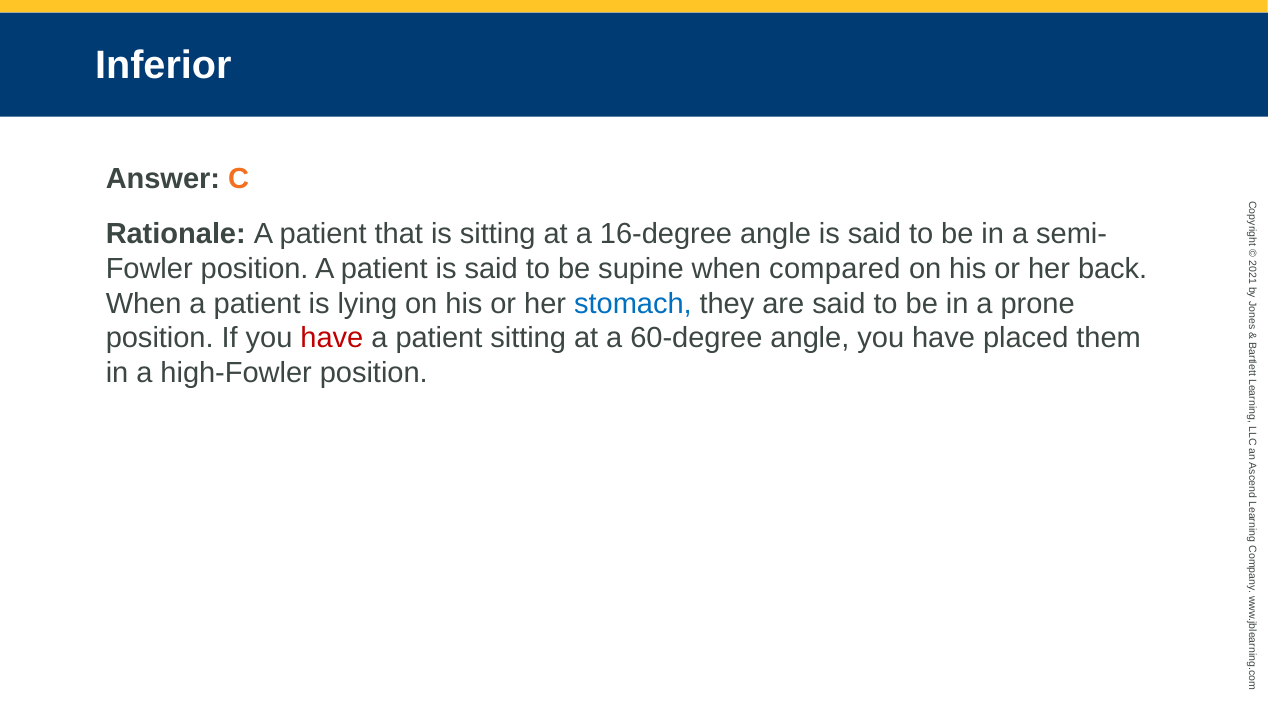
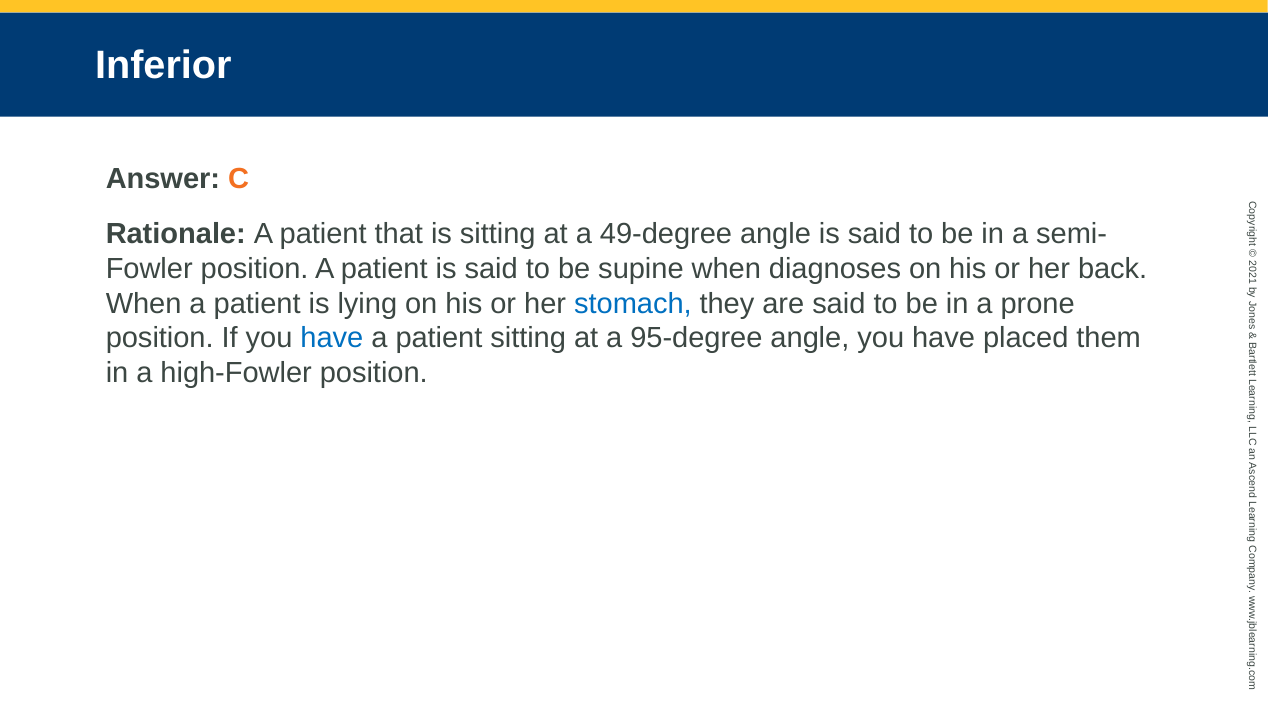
16-degree: 16-degree -> 49-degree (666, 234)
compared: compared -> diagnoses (835, 269)
have colour: red -> blue (332, 338)
60-degree: 60-degree -> 95-degree (696, 338)
